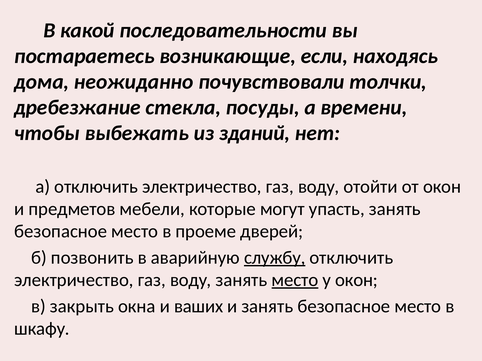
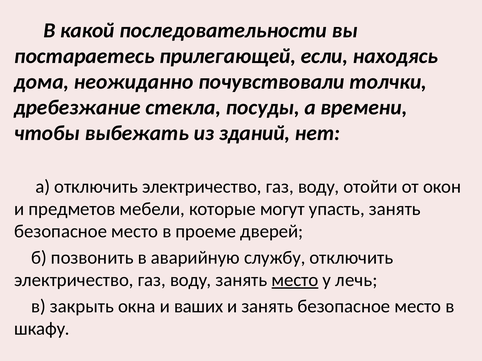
возникающие: возникающие -> прилегающей (228, 56)
службу underline: present -> none (275, 258)
у окон: окон -> лечь (356, 280)
